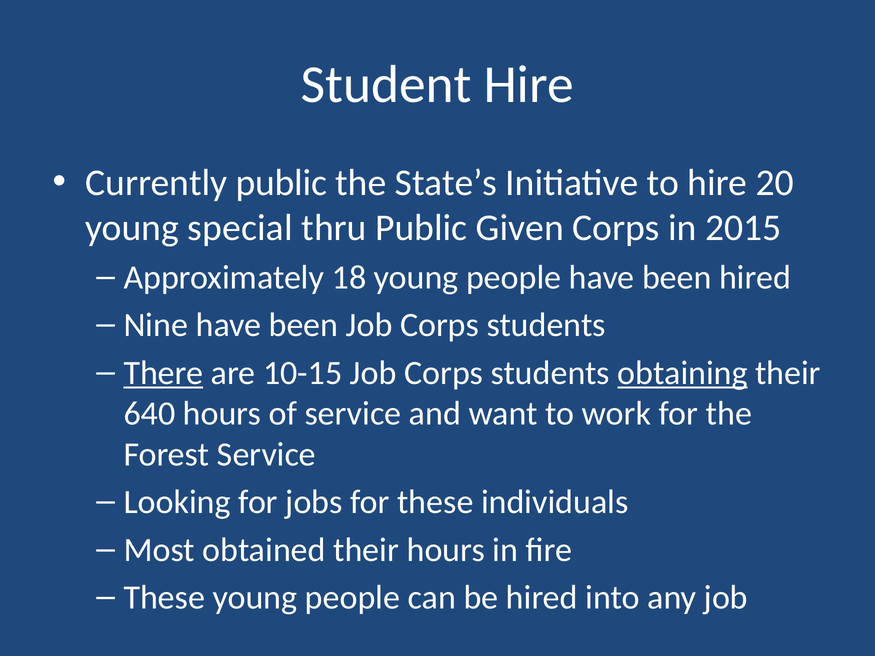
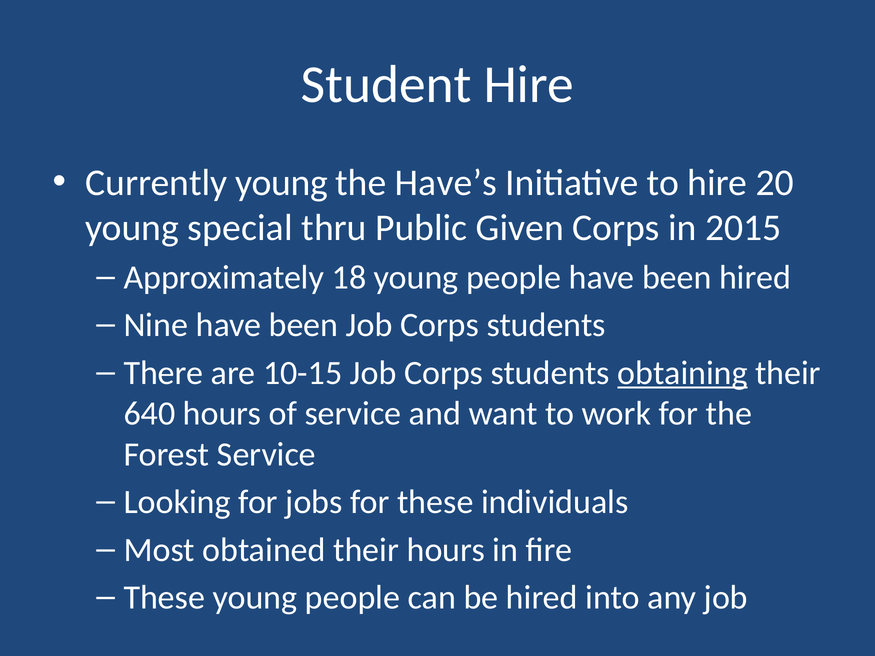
Currently public: public -> young (281, 183)
State’s: State’s -> Have’s (446, 183)
There underline: present -> none (163, 373)
